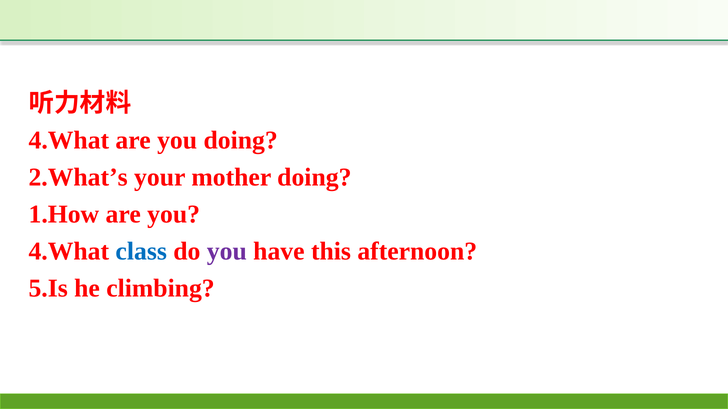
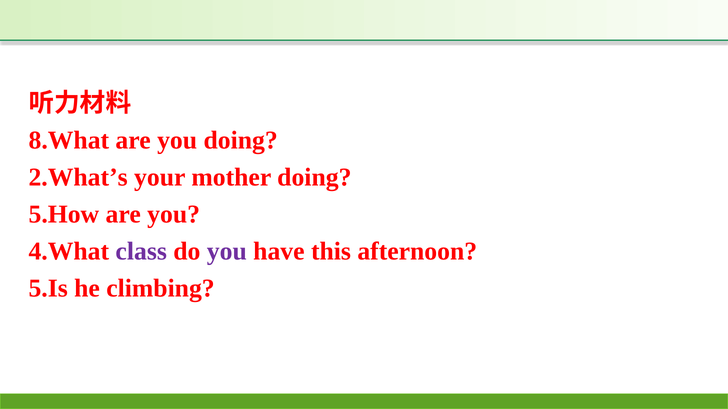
4.What: 4.What -> 8.What (69, 141)
1.How: 1.How -> 5.How (64, 214)
class colour: blue -> purple (141, 251)
